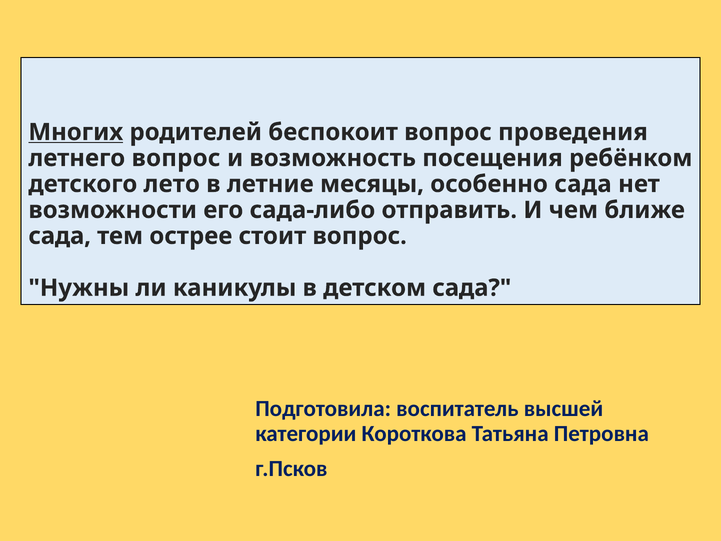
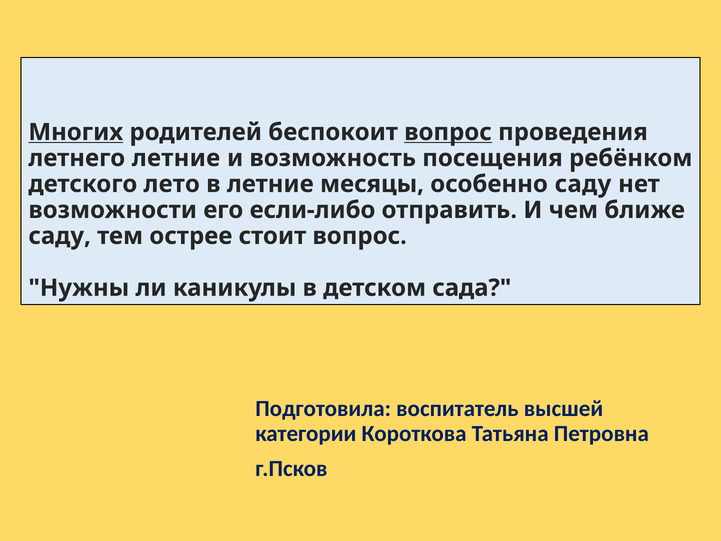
вопрос underline: none -> present (448, 132)
летнего вопрос: вопрос -> летние (176, 158)
особенно сада: сада -> саду (583, 184)
сада-либо: сада-либо -> если-либо (312, 210)
сада: сада -> саду (60, 236)
